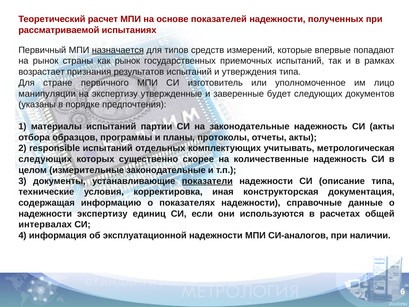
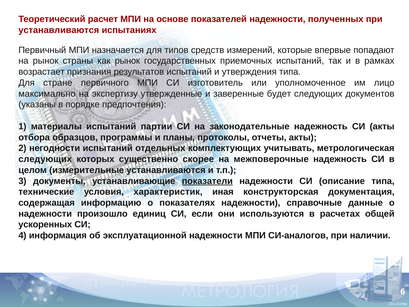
рассматриваемой: рассматриваемой -> устанавливаются (59, 30)
назначается underline: present -> none (118, 50)
манипуляции: манипуляции -> максимально (47, 94)
responsible: responsible -> негодности (55, 148)
количественные: количественные -> межповерочные (271, 159)
измерительные законодательные: законодательные -> устанавливаются (166, 170)
корректировка: корректировка -> характеристик (168, 192)
надежности экспертизу: экспертизу -> произошло (102, 214)
интервалах: интервалах -> ускоренных (45, 224)
